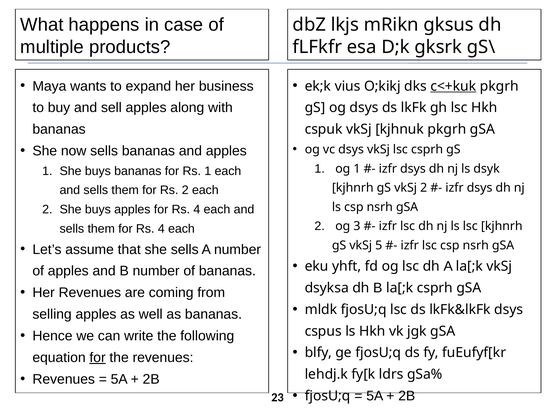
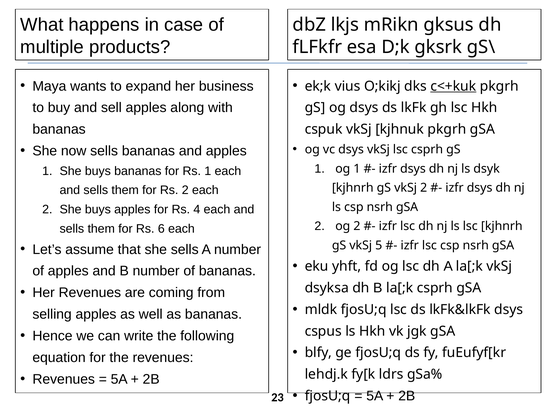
og 3: 3 -> 2 (357, 226)
them for Rs 4: 4 -> 6 (161, 229)
for underline: present -> none (98, 358)
